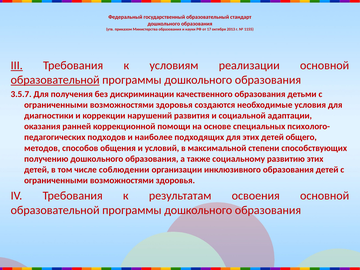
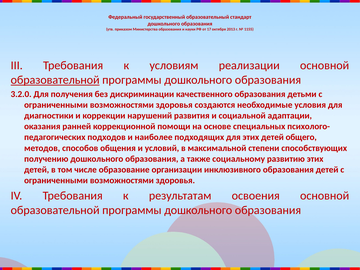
III underline: present -> none (17, 65)
3.5.7: 3.5.7 -> 3.2.0 (21, 94)
соблюдении: соблюдении -> образование (124, 170)
